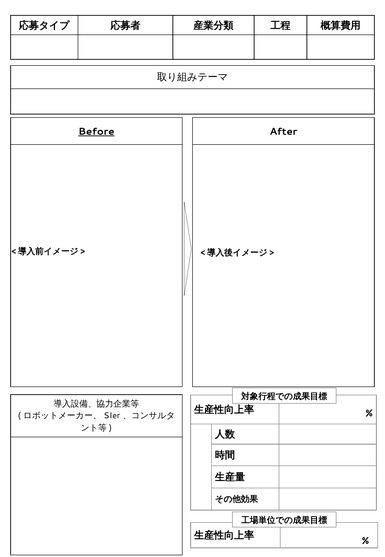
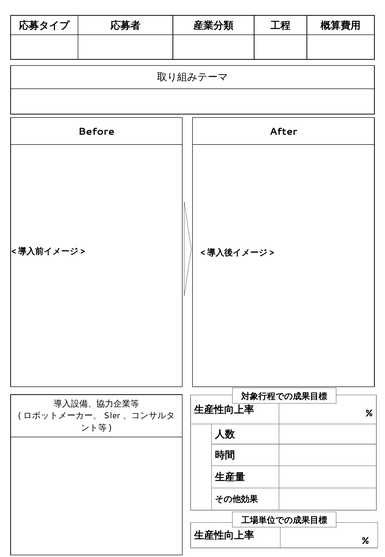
Before underline: present -> none (96, 131)
